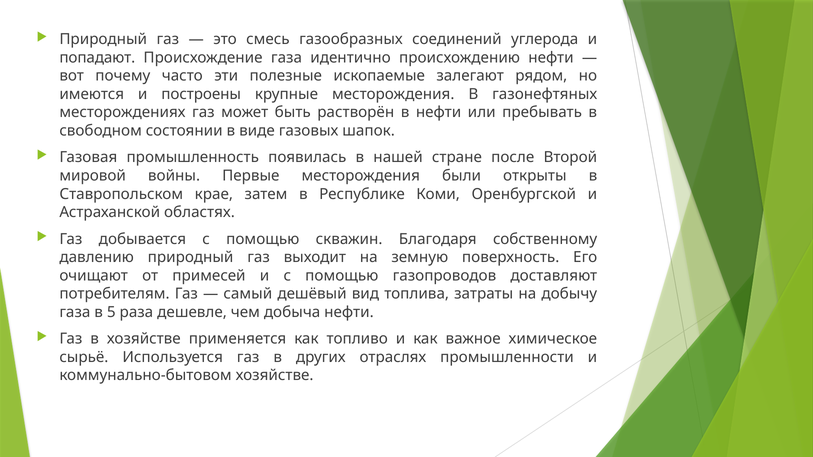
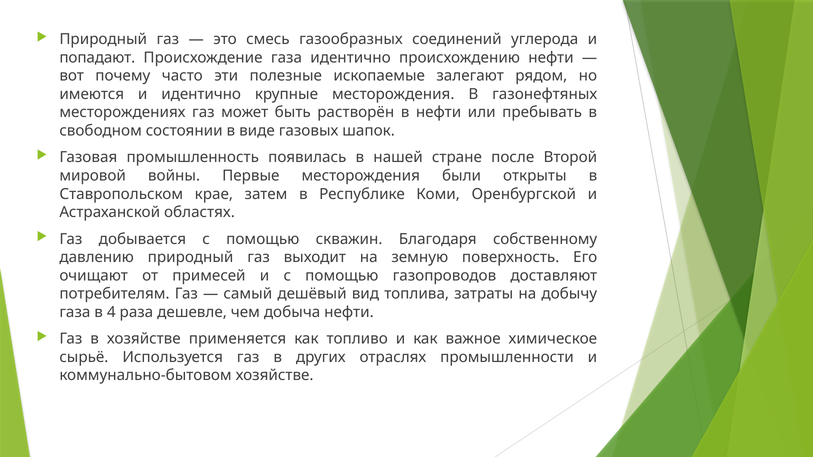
и построены: построены -> идентично (201, 94)
5: 5 -> 4 (111, 312)
